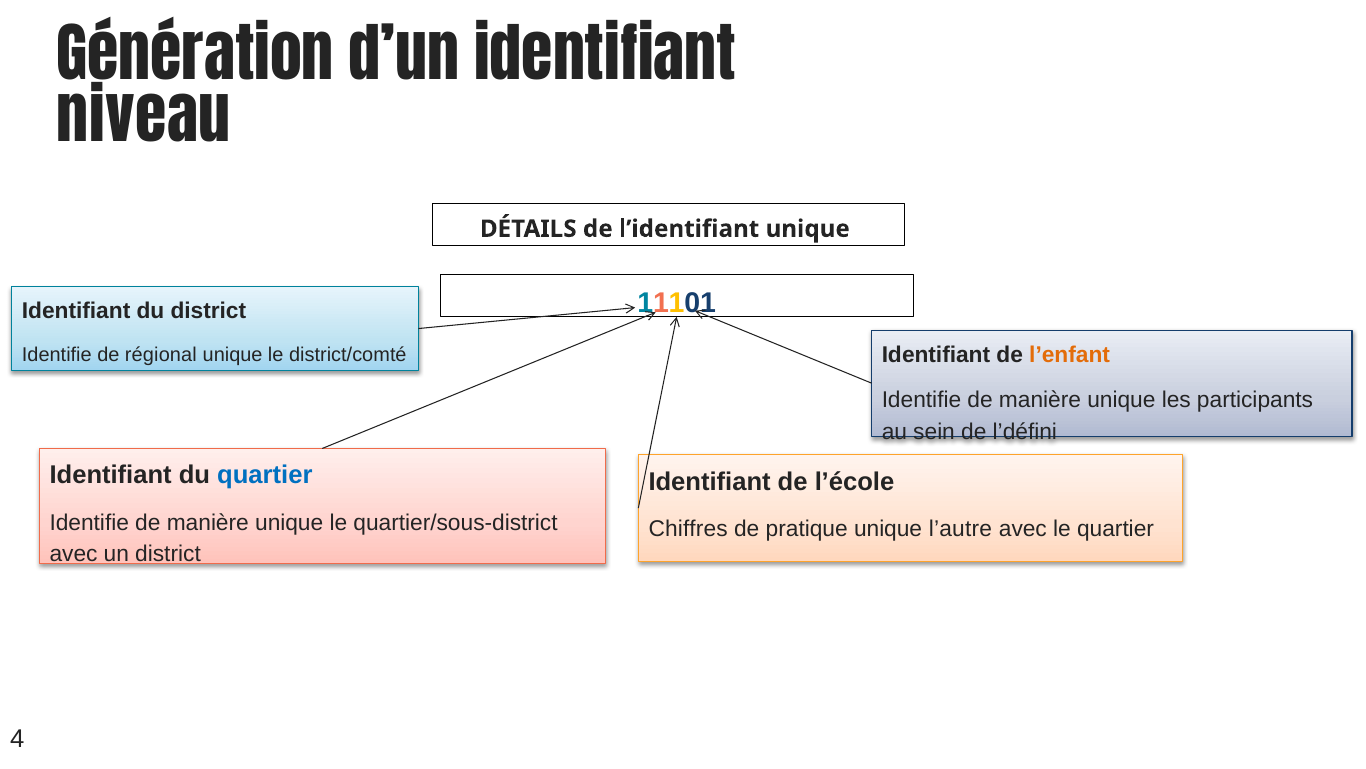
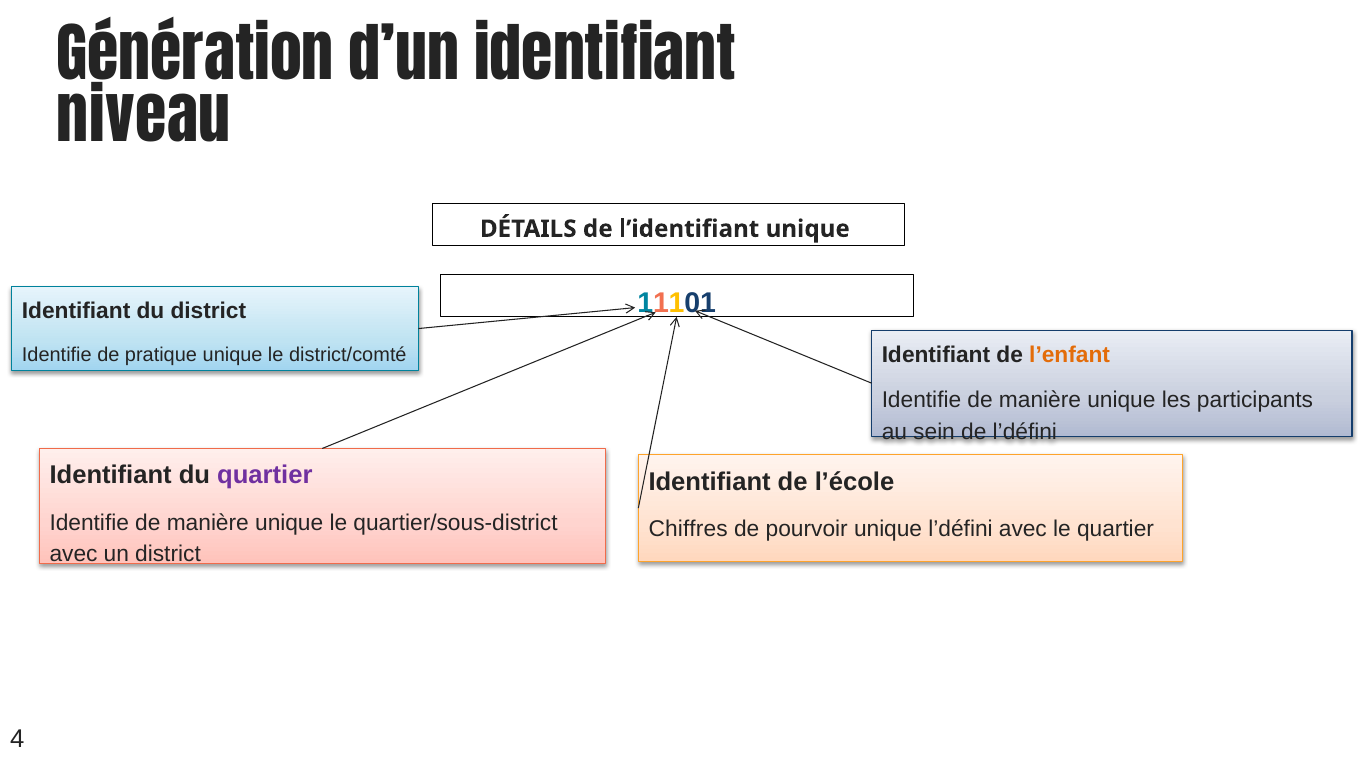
régional: régional -> pratique (161, 354)
quartier colour: blue -> purple (265, 475)
pratique: pratique -> pourvoir (807, 528)
unique l’autre: l’autre -> l’défini (961, 528)
